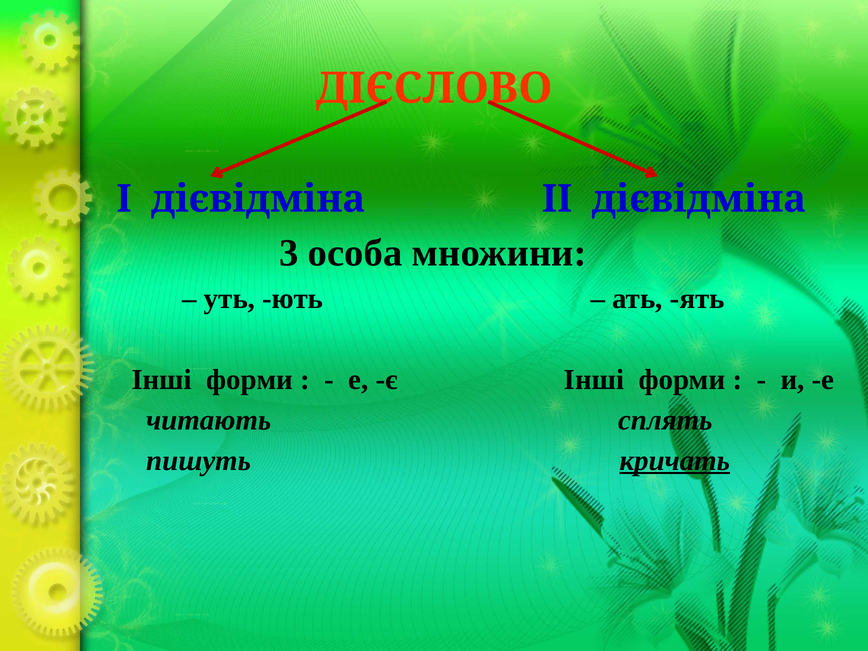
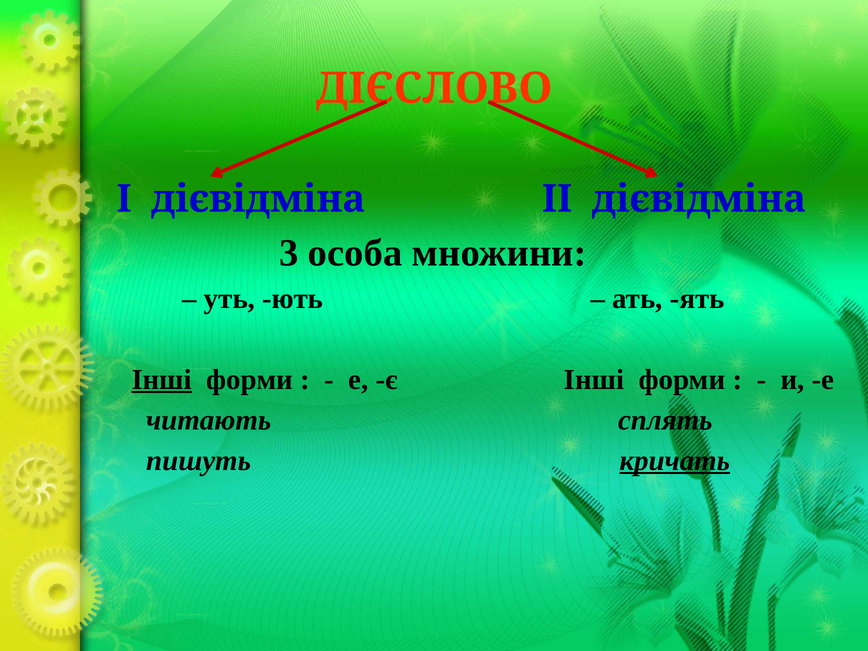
Інші underline: none -> present (162, 380)
